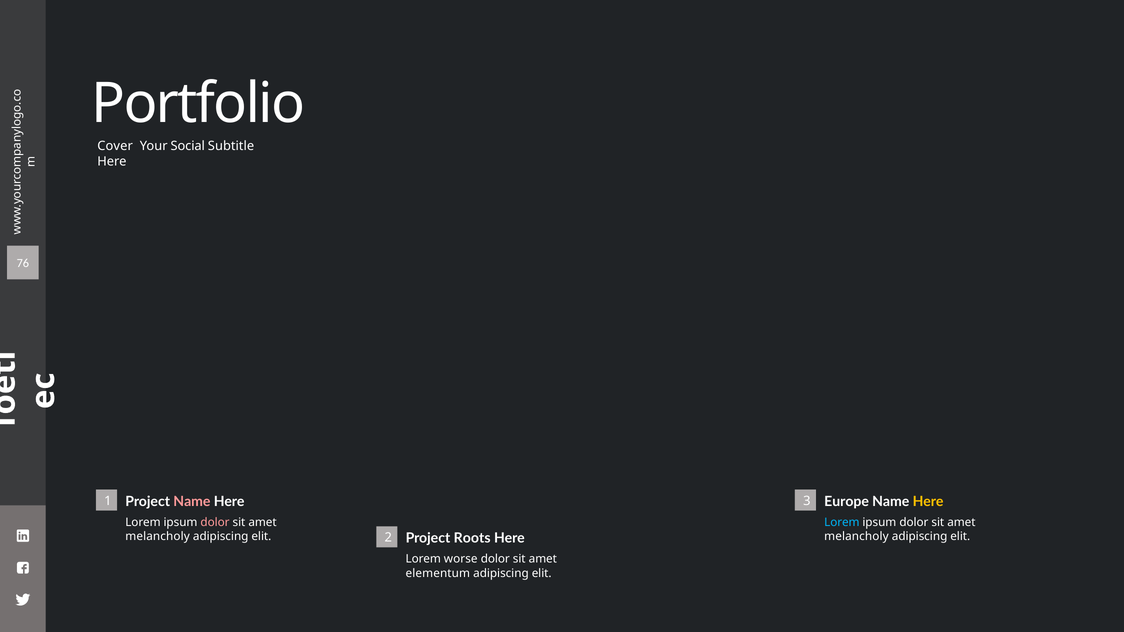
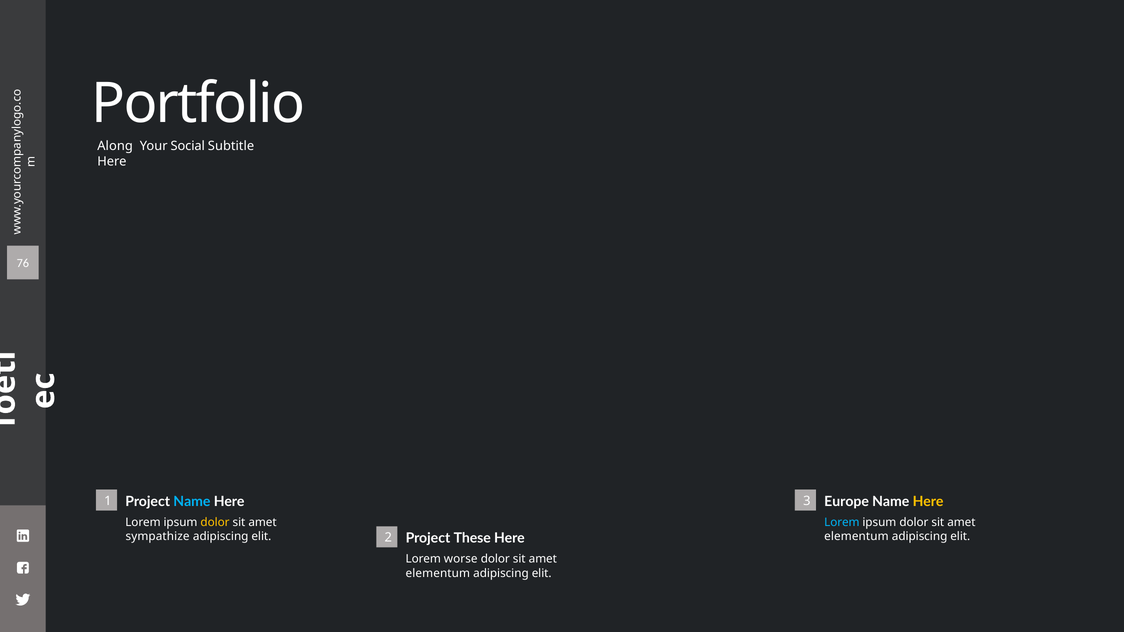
Cover: Cover -> Along (115, 146)
Name colour: pink -> light blue (192, 502)
dolor colour: pink -> yellow (215, 523)
Roots: Roots -> These (472, 539)
melancholy: melancholy -> sympathize (158, 537)
melancholy: melancholy -> elementum (856, 537)
